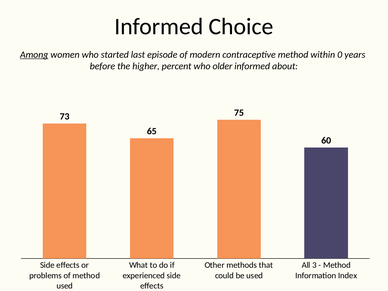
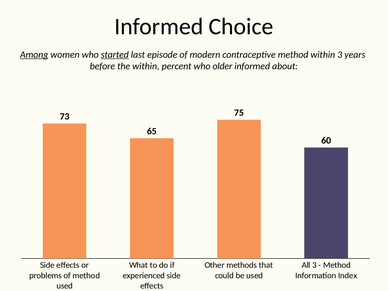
started underline: none -> present (115, 55)
within 0: 0 -> 3 (340, 55)
the higher: higher -> within (146, 66)
